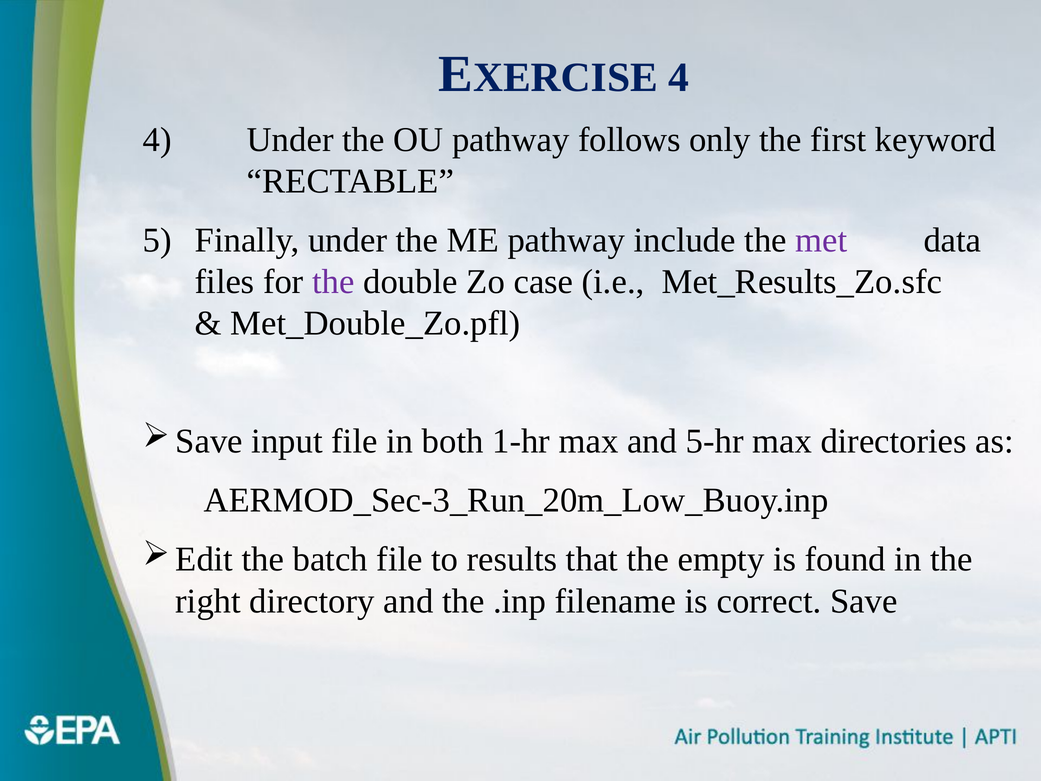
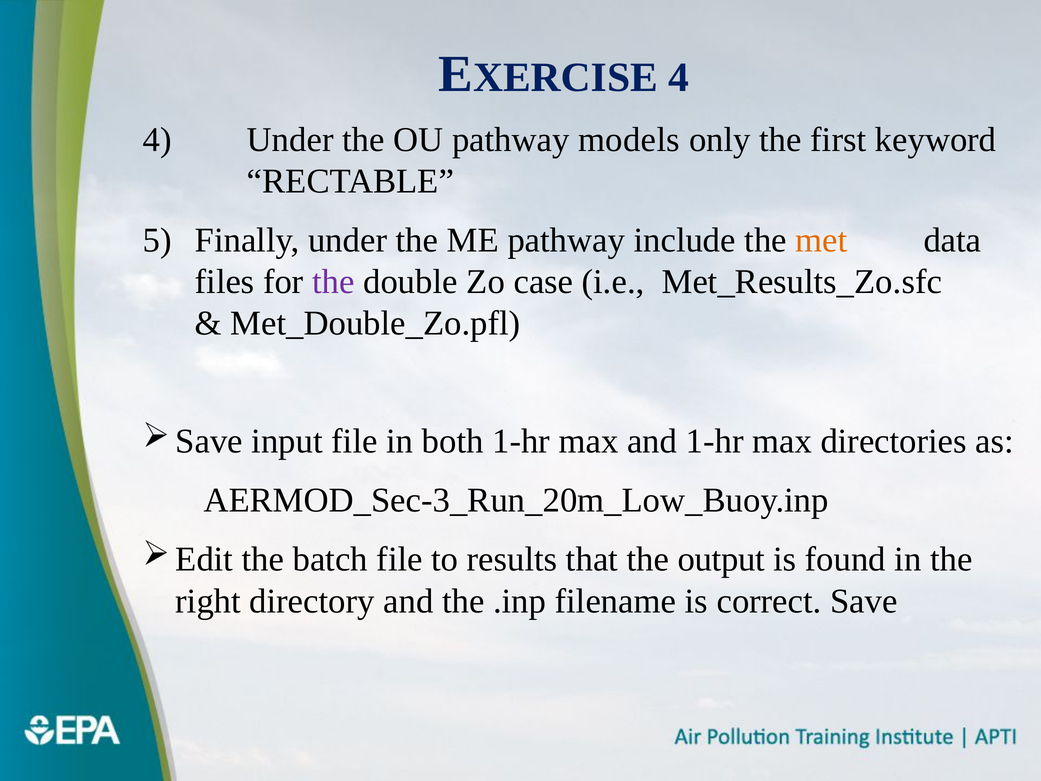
follows: follows -> models (629, 140)
met colour: purple -> orange (821, 240)
and 5-hr: 5-hr -> 1-hr (715, 441)
empty: empty -> output (721, 559)
